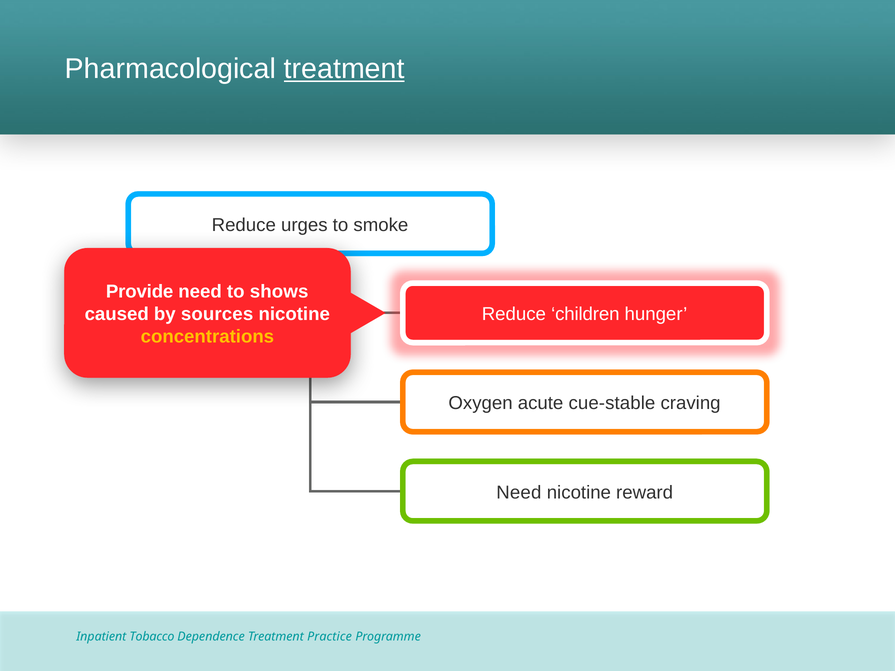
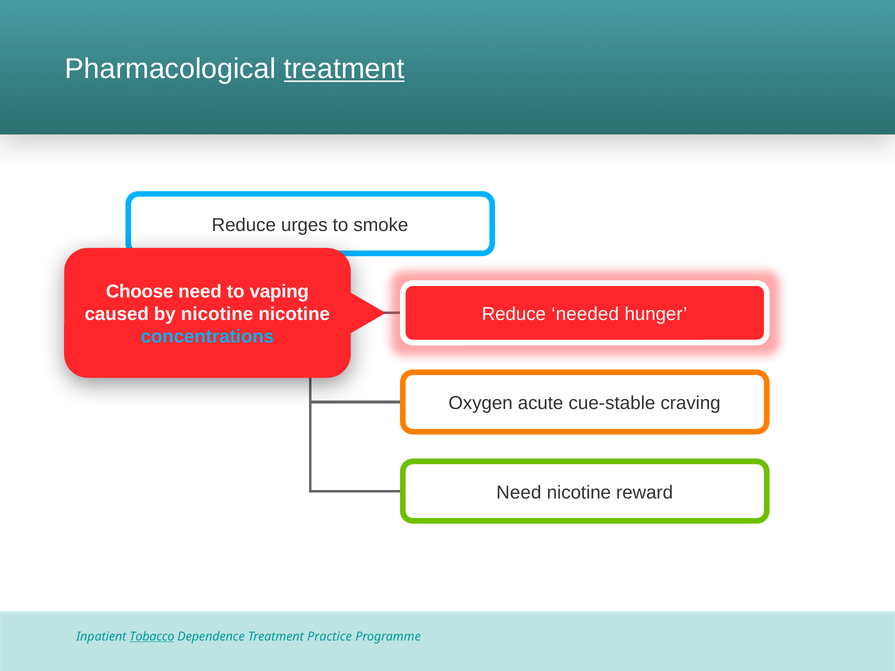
Provide: Provide -> Choose (140, 292)
shows: shows -> vaping (279, 292)
children: children -> needed (585, 314)
by sources: sources -> nicotine (217, 314)
concentrations colour: yellow -> light blue (207, 337)
Tobacco underline: none -> present (152, 637)
